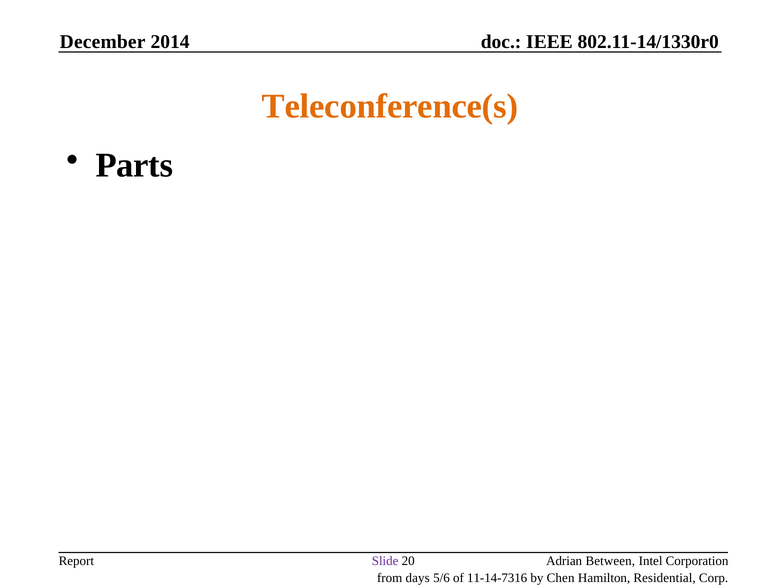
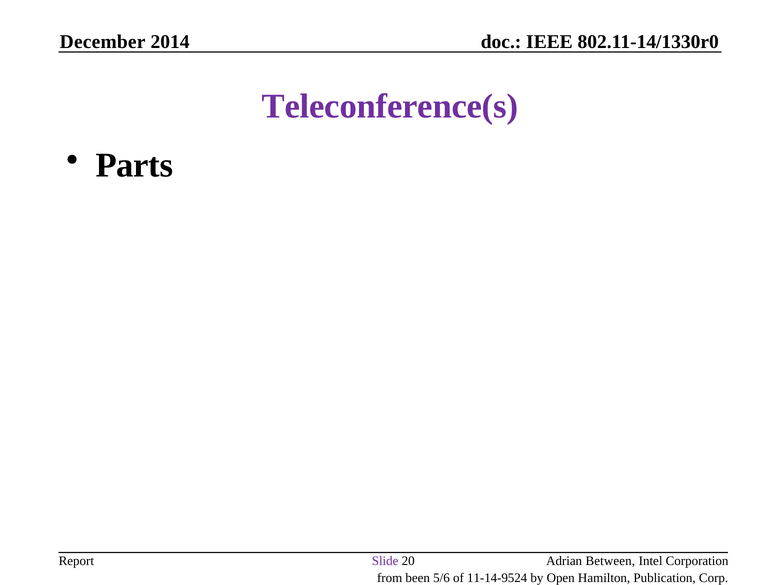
Teleconference(s colour: orange -> purple (390, 106)
days: days -> been (418, 578)
11-14-7316: 11-14-7316 -> 11-14-9524 (497, 578)
Chen: Chen -> Open (561, 578)
Residential: Residential -> Publication (665, 578)
